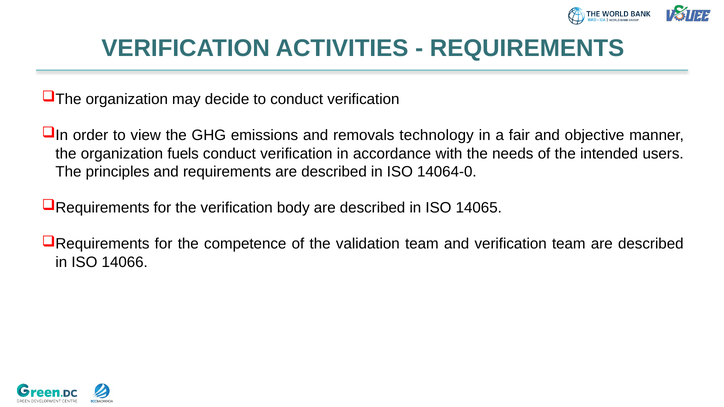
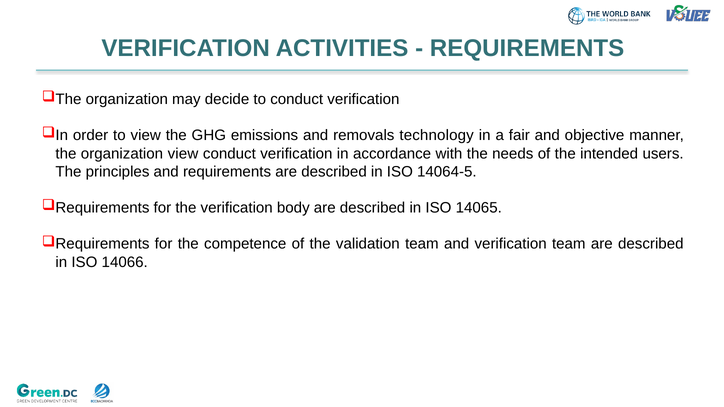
organization fuels: fuels -> view (183, 154)
14064-0: 14064-0 -> 14064-5 (447, 172)
